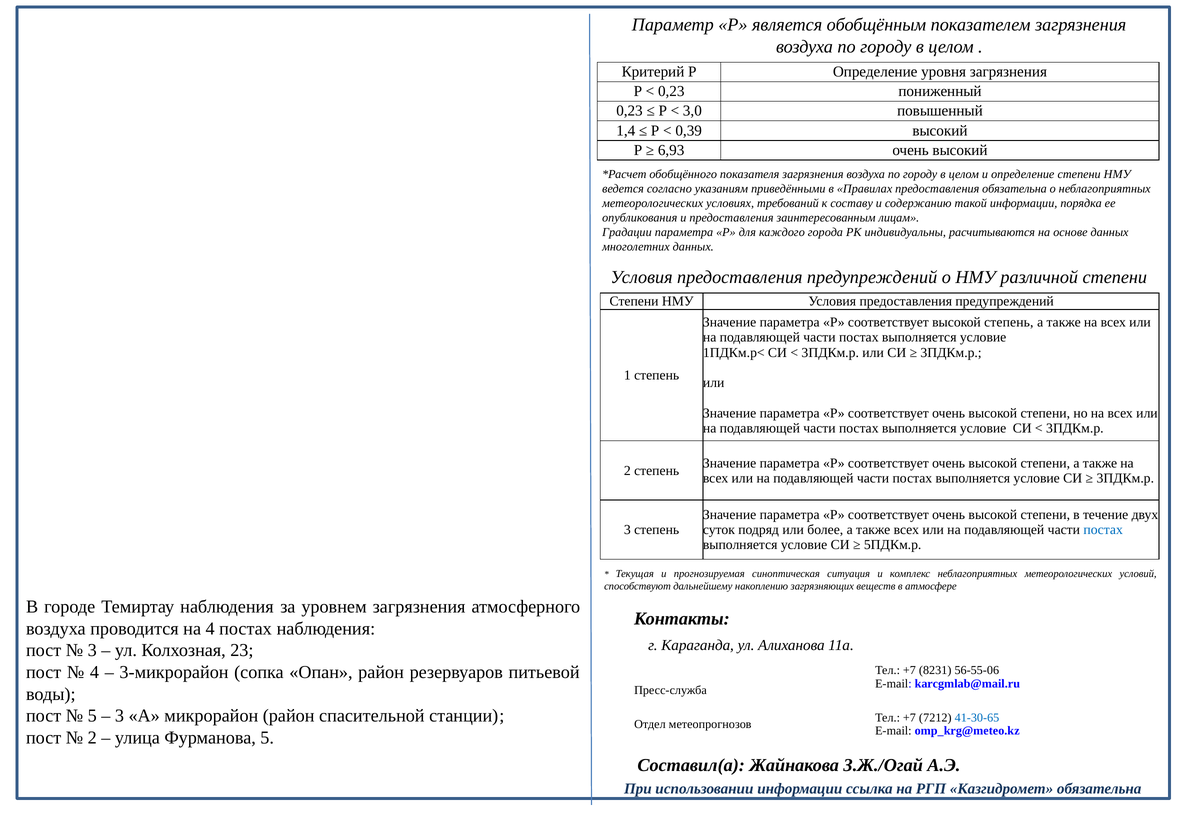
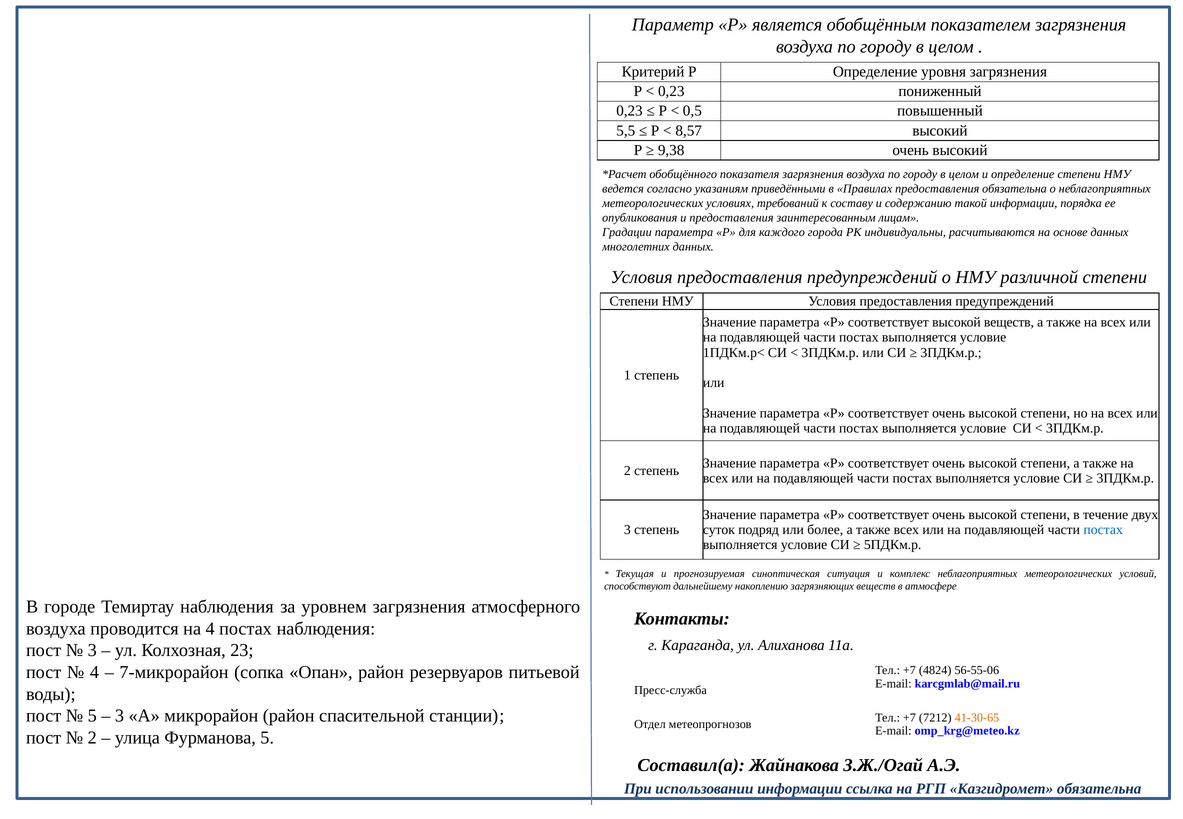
3,0: 3,0 -> 0,5 (692, 111)
1,4: 1,4 -> 5,5 (626, 131)
0,39: 0,39 -> 8,57 (689, 131)
6,93: 6,93 -> 9,38 (671, 150)
высокой степень: степень -> веществ (1009, 322)
3-микрорайон: 3-микрорайон -> 7-микрорайон (174, 672)
8231: 8231 -> 4824 (935, 670)
41-30-65 colour: blue -> orange (977, 718)
